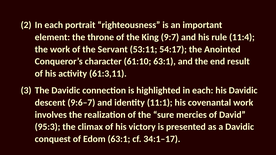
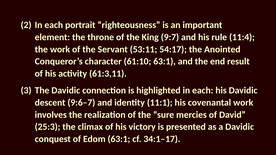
95:3: 95:3 -> 25:3 (48, 127)
